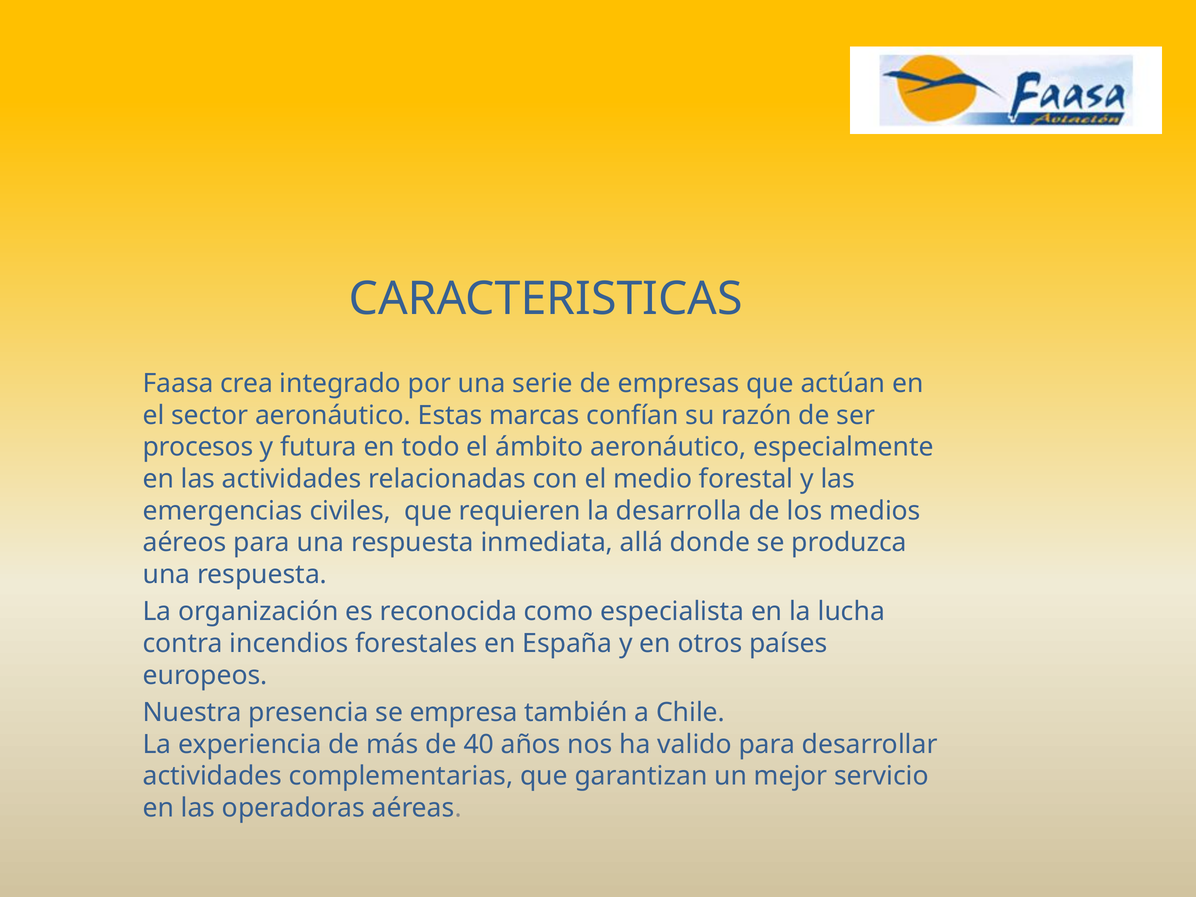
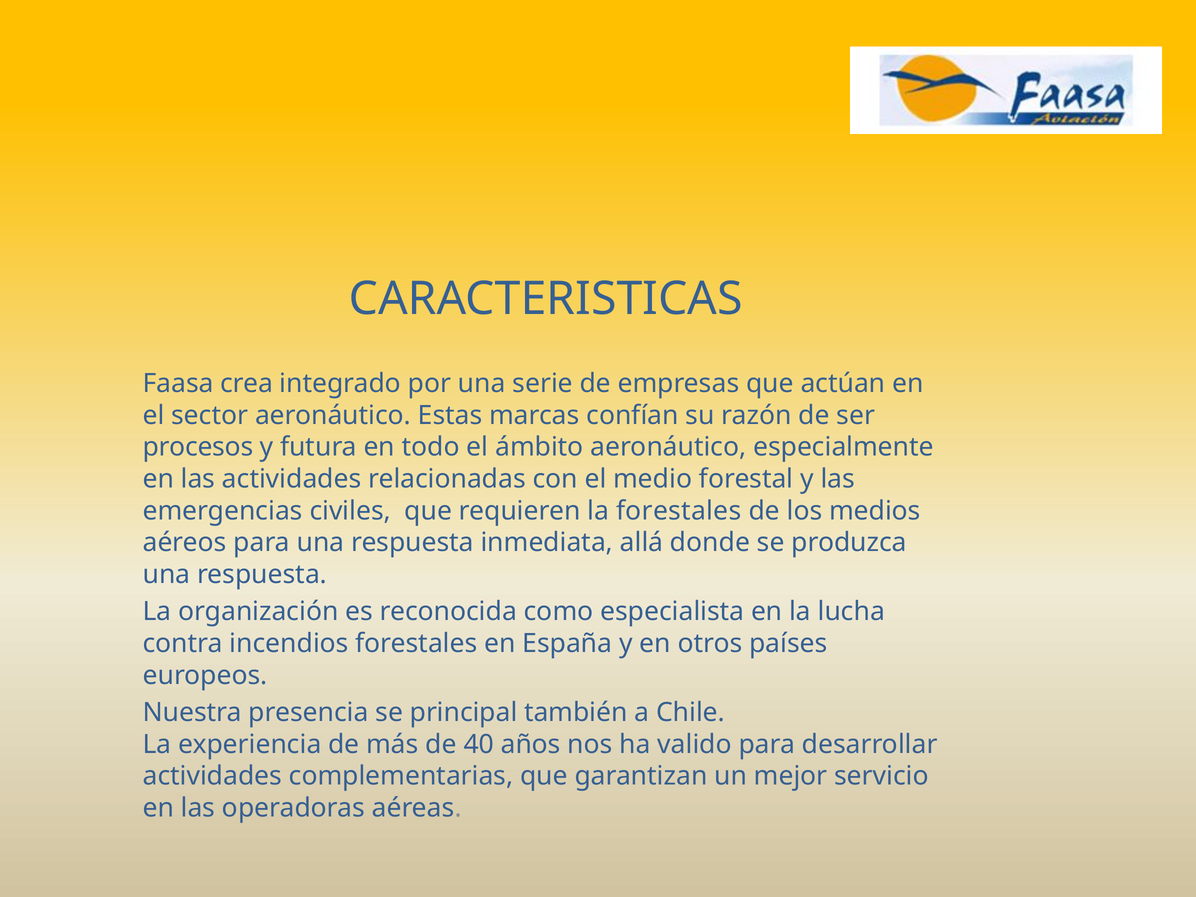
la desarrolla: desarrolla -> forestales (679, 511)
empresa: empresa -> principal (464, 712)
